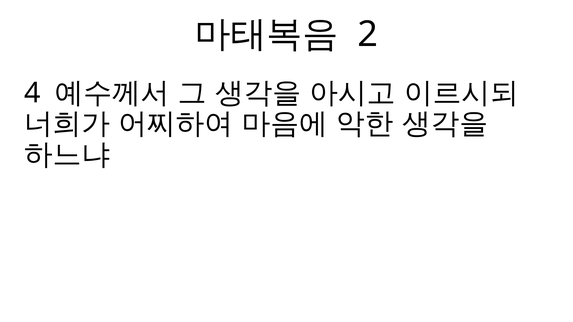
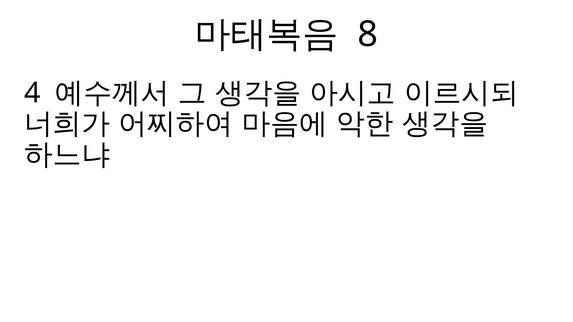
2: 2 -> 8 (368, 35)
